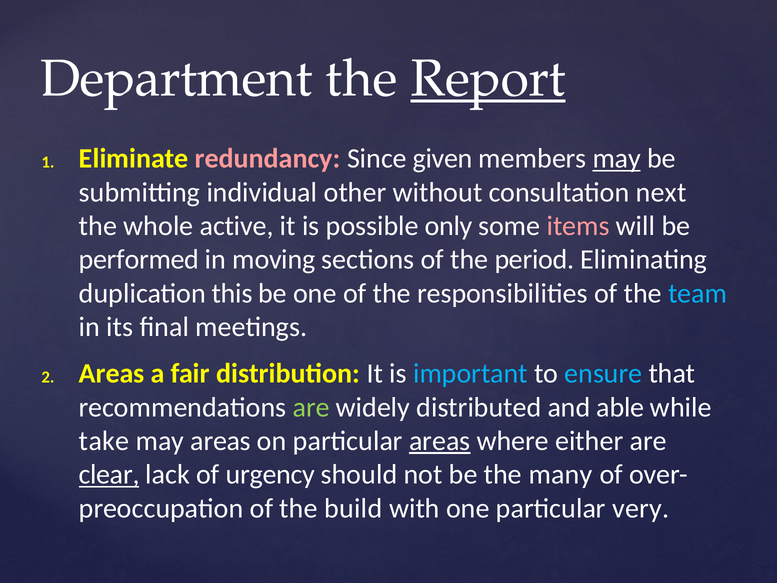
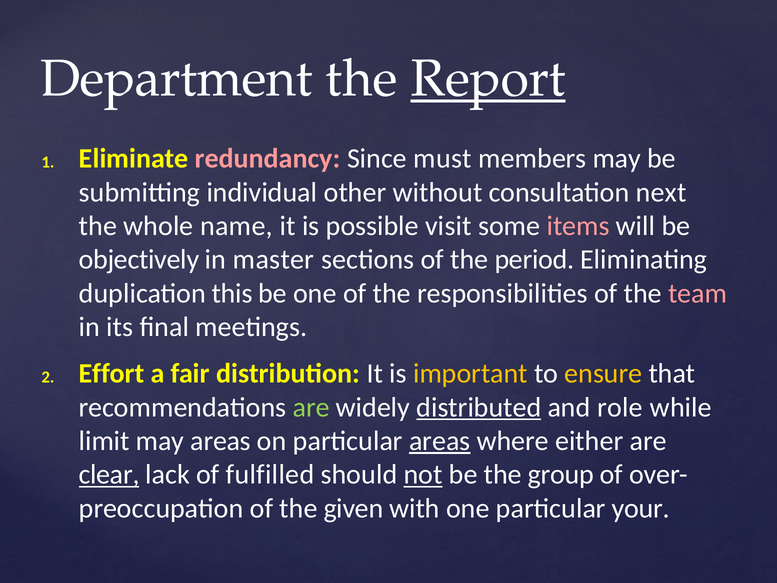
given: given -> must (443, 159)
may underline: present -> none (617, 159)
active: active -> name (236, 226)
only: only -> visit (448, 226)
performed: performed -> objectively (139, 260)
moving: moving -> master (274, 260)
team colour: light blue -> pink (698, 293)
Areas: Areas -> Effort (112, 373)
important colour: light blue -> yellow (471, 373)
ensure colour: light blue -> yellow (603, 373)
distributed underline: none -> present (479, 407)
able: able -> role (620, 407)
take: take -> limit (104, 441)
urgency: urgency -> fulfilled (270, 474)
not underline: none -> present (423, 474)
many: many -> group (561, 474)
build: build -> given (353, 508)
very: very -> your (641, 508)
